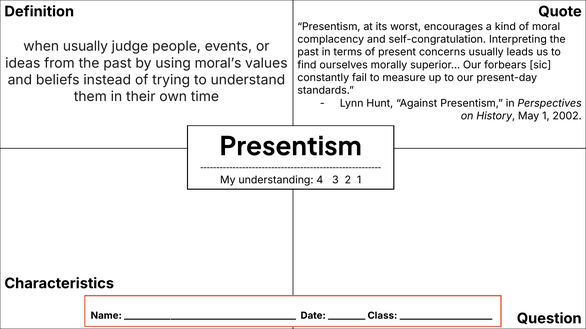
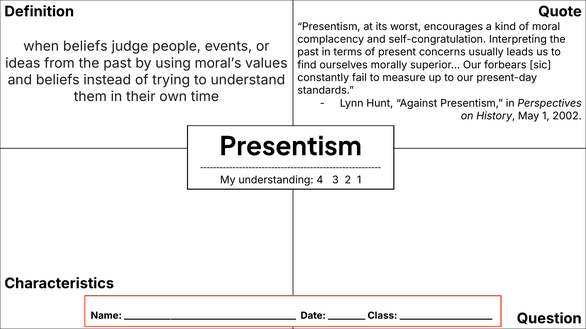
when usually: usually -> beliefs (85, 46)
